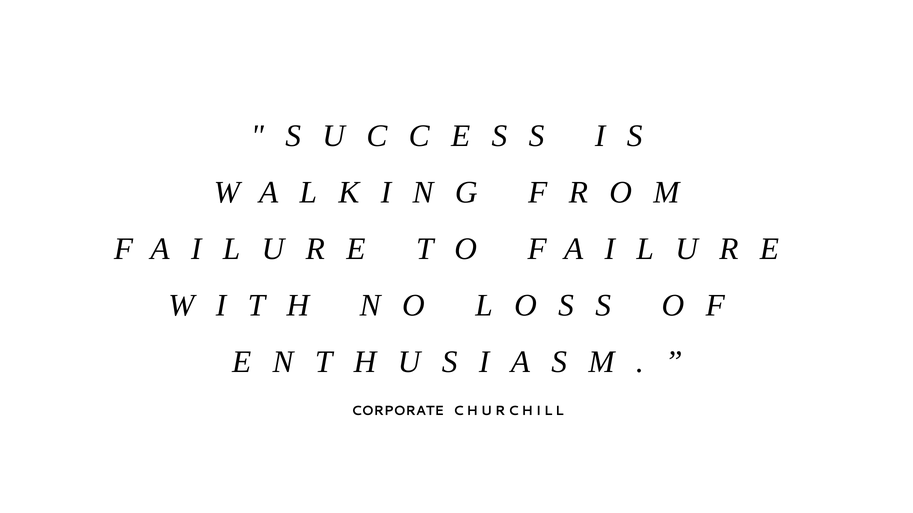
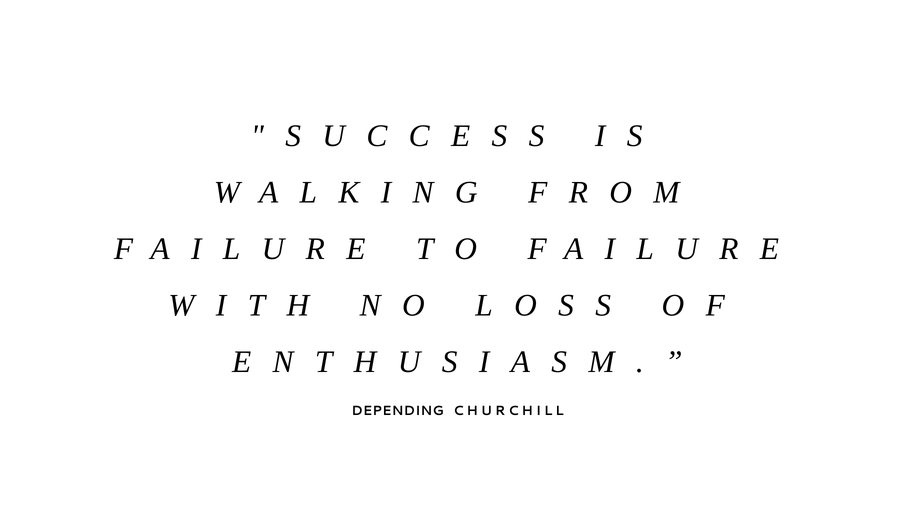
CORPORATE: CORPORATE -> DEPENDING (398, 411)
